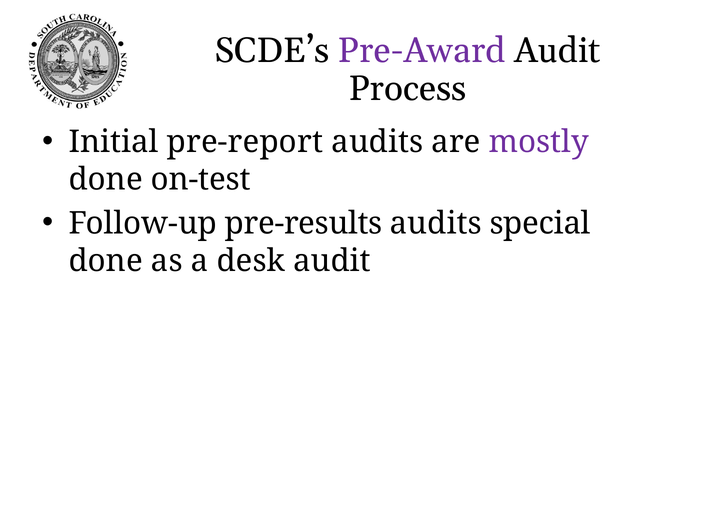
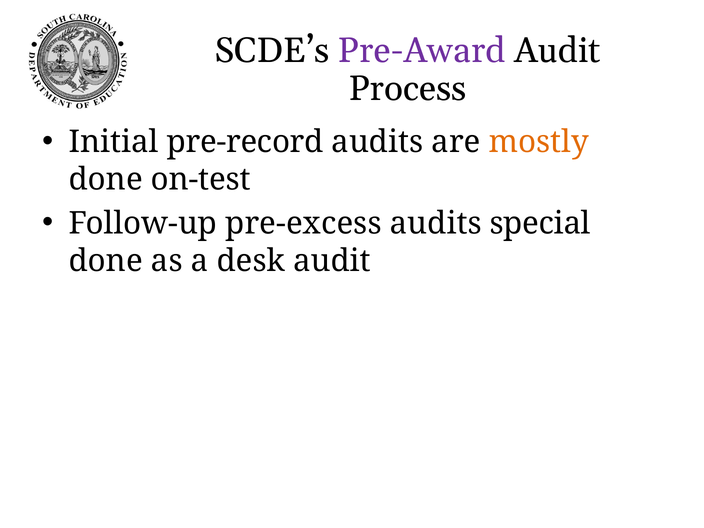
pre-report: pre-report -> pre-record (245, 142)
mostly colour: purple -> orange (539, 142)
pre-results: pre-results -> pre-excess (303, 223)
